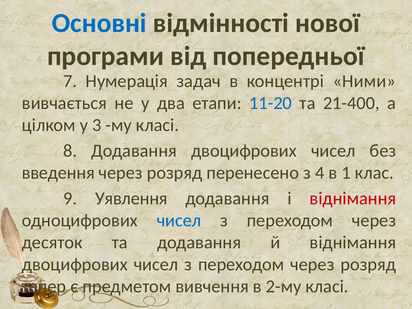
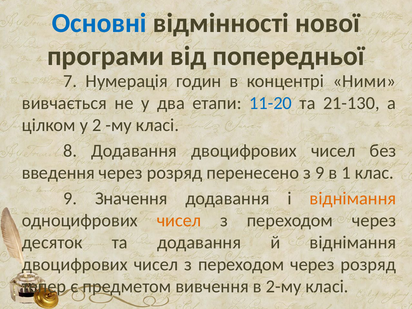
задач: задач -> годин (199, 81)
21-400: 21-400 -> 21-130 (351, 103)
3: 3 -> 2 (97, 125)
з 4: 4 -> 9 (320, 173)
Уявлення: Уявлення -> Значення (131, 198)
віднімання colour: red -> orange (353, 198)
чисел colour: blue -> orange (179, 220)
